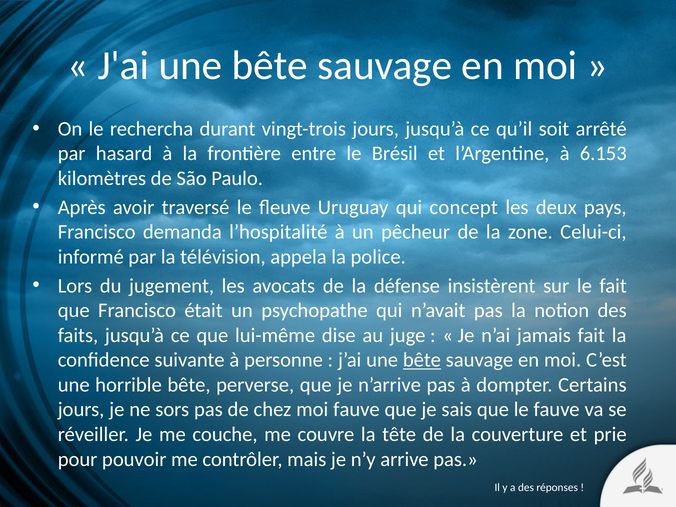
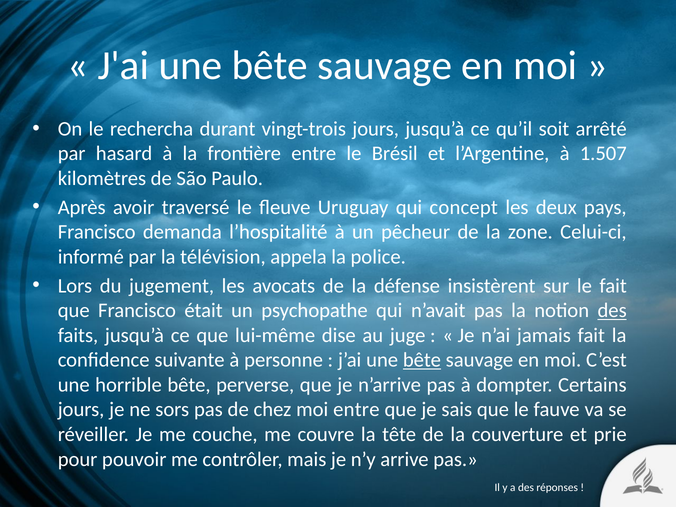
6.153: 6.153 -> 1.507 (603, 154)
des underline: none -> present (612, 311)
moi fauve: fauve -> entre (356, 410)
